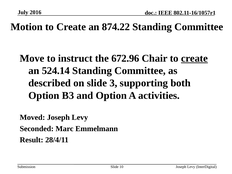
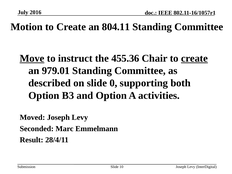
874.22: 874.22 -> 804.11 (116, 27)
Move underline: none -> present (32, 58)
672.96: 672.96 -> 455.36 (125, 58)
524.14: 524.14 -> 979.01 (56, 71)
3: 3 -> 0 (113, 83)
